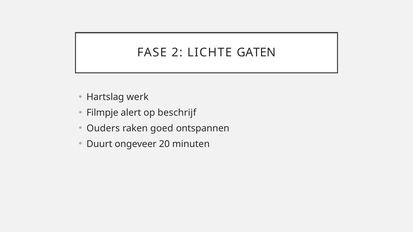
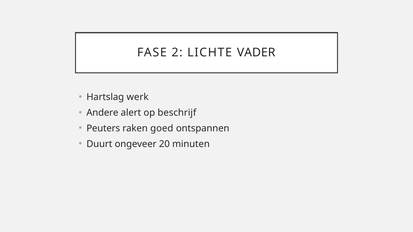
GATEN: GATEN -> VADER (256, 53)
Filmpje: Filmpje -> Andere (102, 113)
Ouders: Ouders -> Peuters (103, 129)
